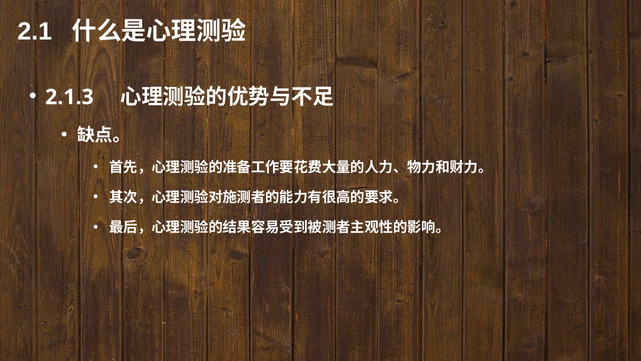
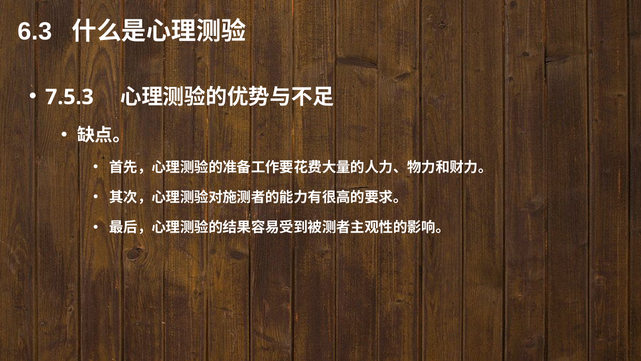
2.1: 2.1 -> 6.3 (35, 32)
2.1.3: 2.1.3 -> 7.5.3 (69, 97)
